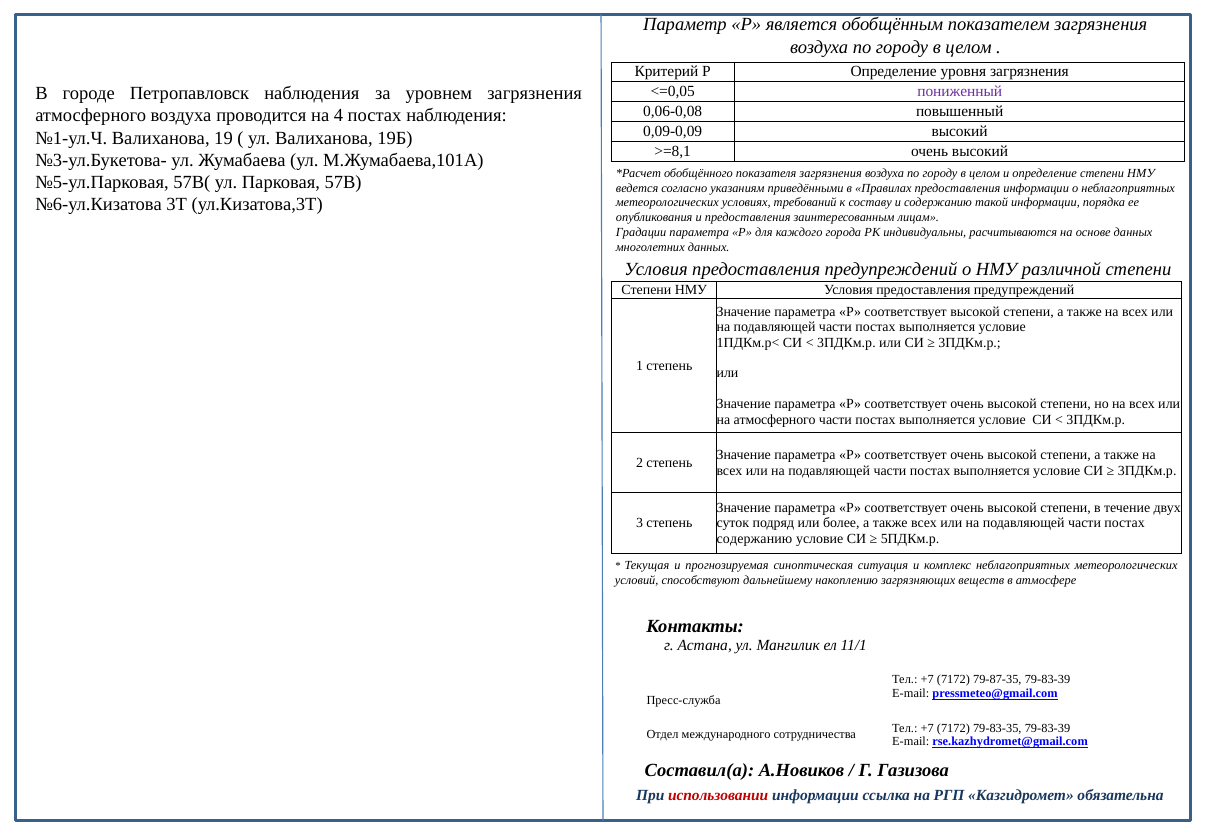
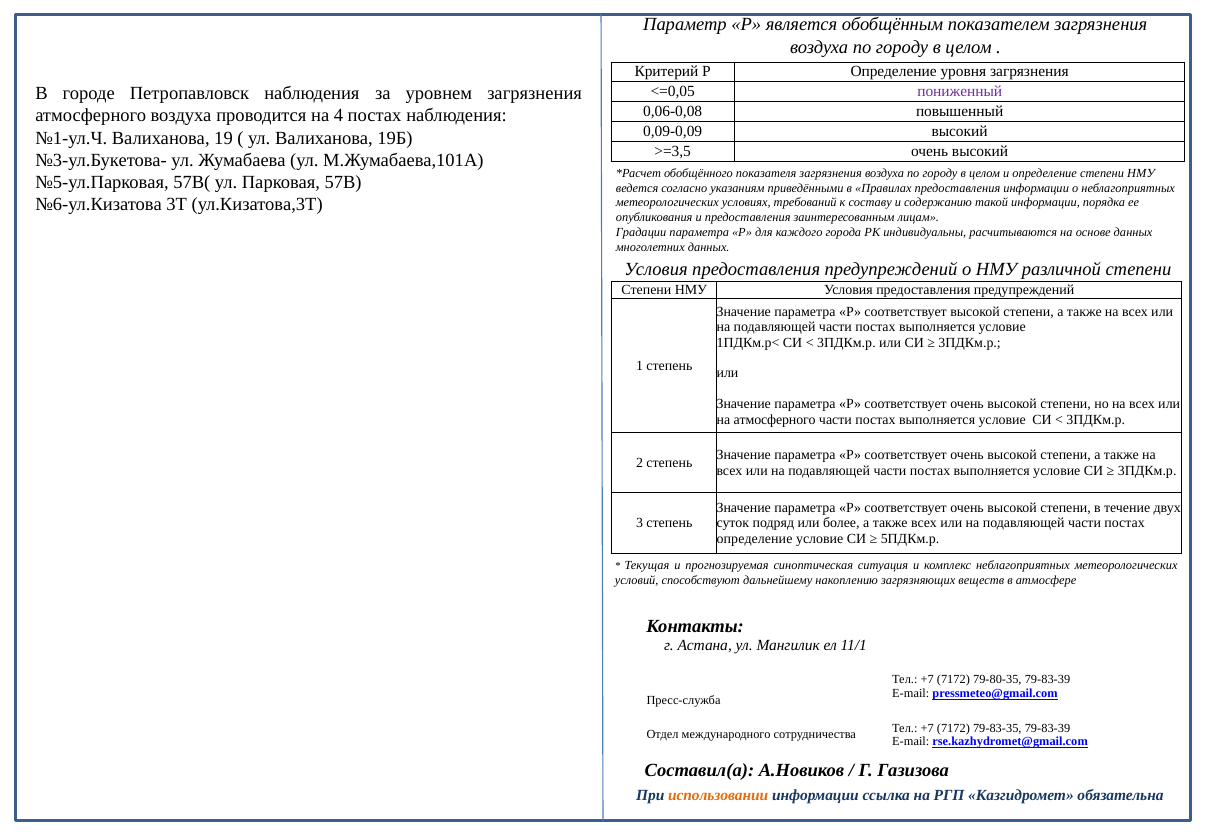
>=8,1: >=8,1 -> >=3,5 (673, 151)
содержанию: содержанию -> определение (755, 538)
79-87-35: 79-87-35 -> 79-80-35 (997, 680)
использовании colour: red -> orange (718, 795)
